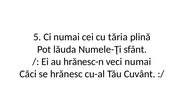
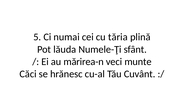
hrănesc-n: hrănesc-n -> mărirea-n (84, 61)
veci numai: numai -> munte (138, 61)
